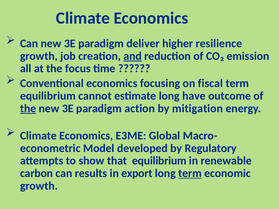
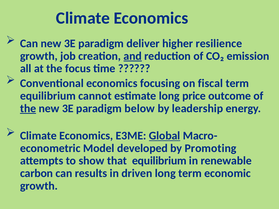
have: have -> price (194, 96)
action: action -> below (140, 109)
mitigation: mitigation -> leadership (198, 109)
Global underline: none -> present (165, 136)
Regulatory: Regulatory -> Promoting (211, 148)
export: export -> driven (137, 174)
term underline: present -> none (190, 174)
